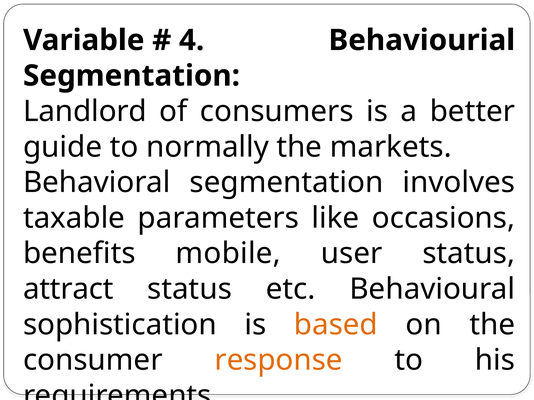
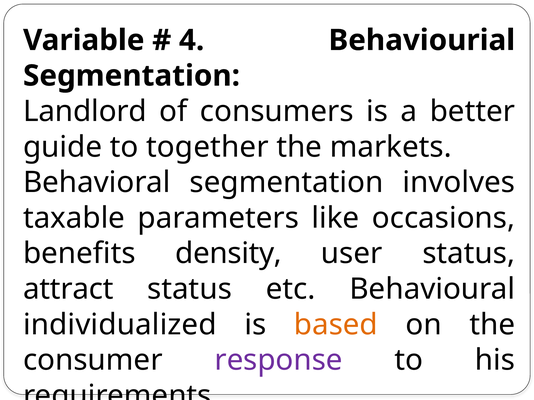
normally: normally -> together (207, 147)
mobile: mobile -> density (228, 254)
sophistication: sophistication -> individualized (120, 325)
response colour: orange -> purple (279, 361)
